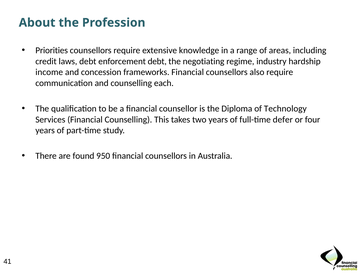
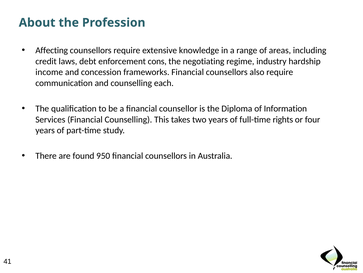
Priorities: Priorities -> Affecting (52, 50)
enforcement debt: debt -> cons (157, 61)
Technology: Technology -> Information (285, 108)
defer: defer -> rights (283, 119)
